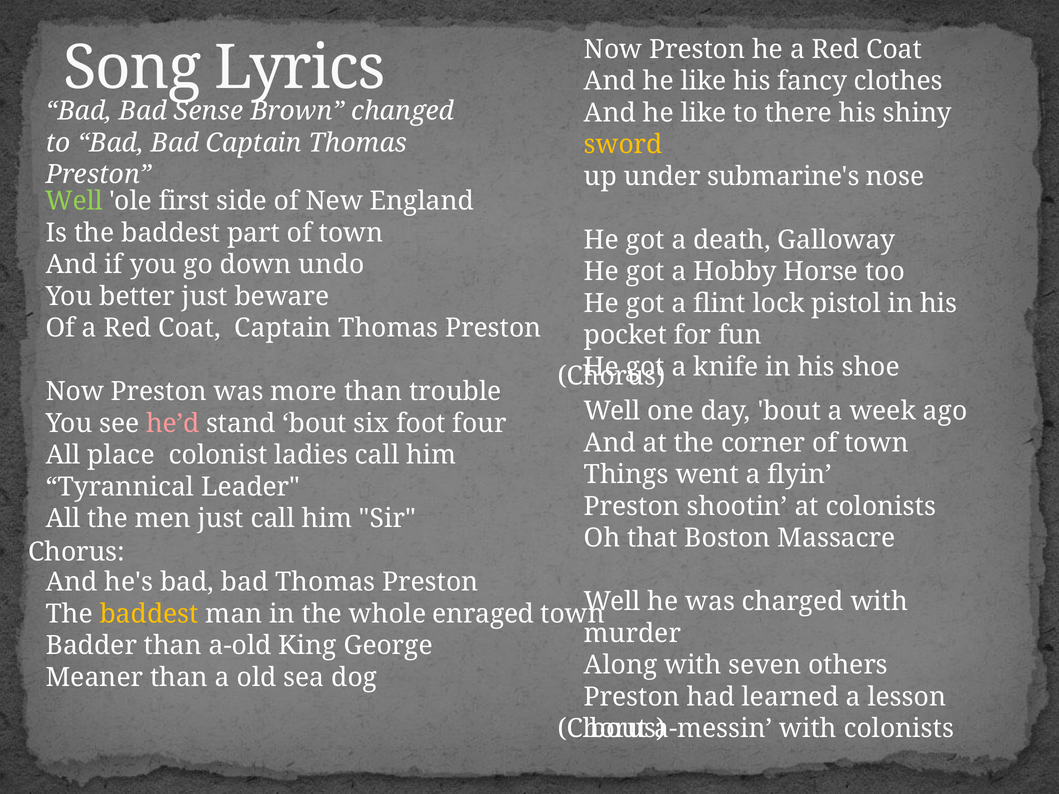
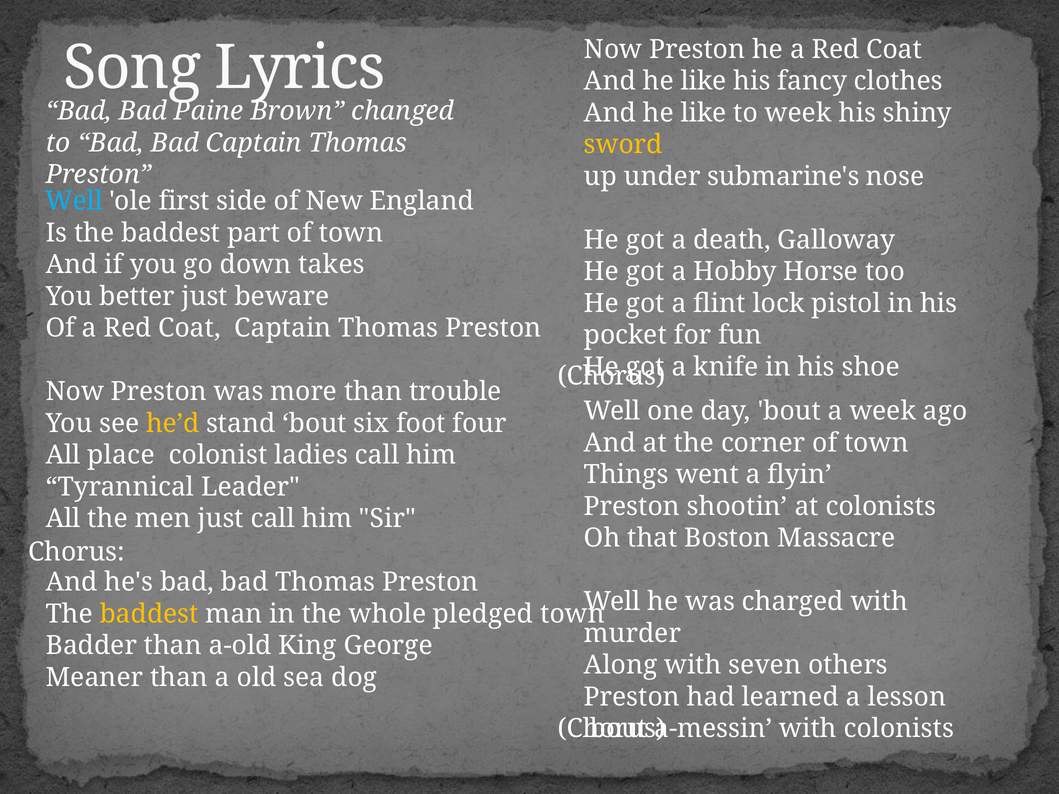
Sense: Sense -> Paine (209, 111)
to there: there -> week (798, 113)
Well colour: light green -> light blue (74, 201)
undo: undo -> takes (332, 265)
he’d colour: pink -> yellow (173, 424)
enraged: enraged -> pledged (483, 614)
